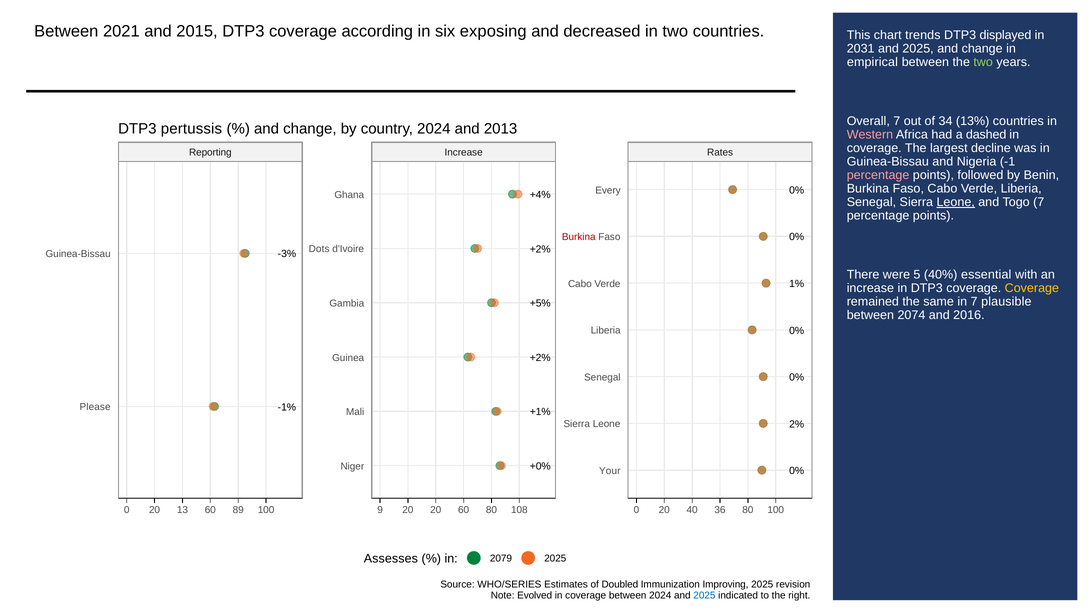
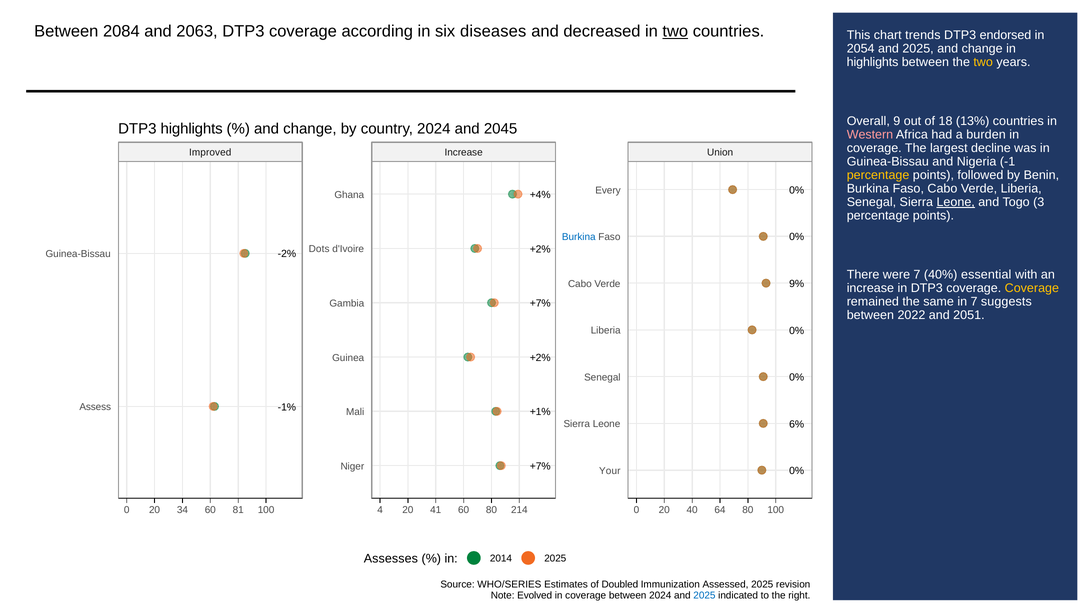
2021: 2021 -> 2084 (121, 31)
2015: 2015 -> 2063 (197, 31)
exposing: exposing -> diseases (493, 31)
two underline: none -> present (675, 31)
displayed: displayed -> endorsed (1005, 35)
2031: 2031 -> 2054 (861, 49)
empirical: empirical -> highlights (873, 62)
two colour: light green -> yellow (983, 62)
Overall 7: 7 -> 9 (897, 121)
34: 34 -> 18 (945, 121)
DTP3 pertussis: pertussis -> highlights (192, 129)
2013: 2013 -> 2045 (501, 129)
dashed: dashed -> burden (986, 135)
Reporting: Reporting -> Improved (210, 153)
Rates: Rates -> Union (720, 153)
percentage colour: pink -> yellow (878, 175)
Togo 7: 7 -> 3 (1039, 202)
Burkina colour: red -> blue (579, 237)
-3%: -3% -> -2% (287, 254)
were 5: 5 -> 7 (917, 275)
1%: 1% -> 9% (797, 284)
plausible: plausible -> suggests (1006, 302)
+5%: +5% -> +7% (540, 304)
2074: 2074 -> 2022 (911, 316)
2016: 2016 -> 2051 (969, 316)
Please: Please -> Assess (95, 408)
2%: 2% -> 6% (797, 425)
+0%: +0% -> +7% (540, 467)
13: 13 -> 34 (182, 510)
89: 89 -> 81 (238, 510)
9: 9 -> 4 (380, 510)
20 20: 20 -> 41 (436, 510)
108: 108 -> 214 (519, 510)
36: 36 -> 64 (720, 510)
2079: 2079 -> 2014 (501, 559)
Improving: Improving -> Assessed (725, 585)
